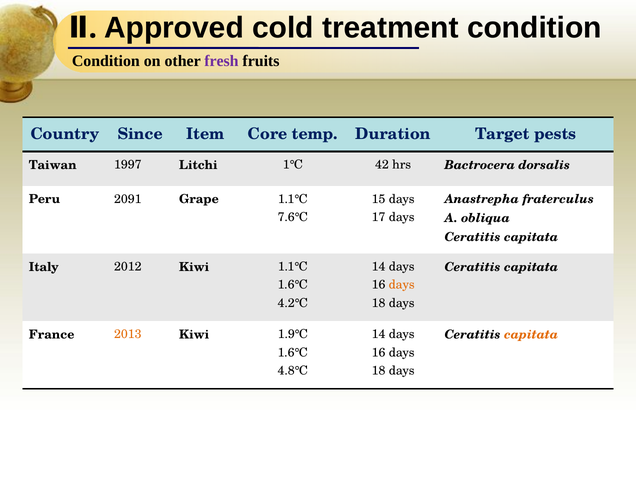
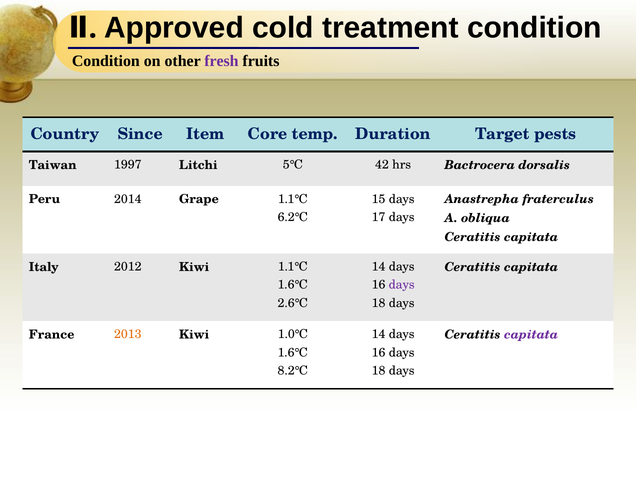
1℃: 1℃ -> 5℃ (293, 165)
2091: 2091 -> 2014 (128, 199)
7.6℃: 7.6℃ -> 6.2℃ (293, 217)
days colour: orange -> purple (402, 285)
4.2℃: 4.2℃ -> 2.6℃ (293, 303)
capitata colour: orange -> purple (531, 335)
1.9℃: 1.9℃ -> 1.0℃ (293, 334)
4.8℃: 4.8℃ -> 8.2℃ (293, 371)
